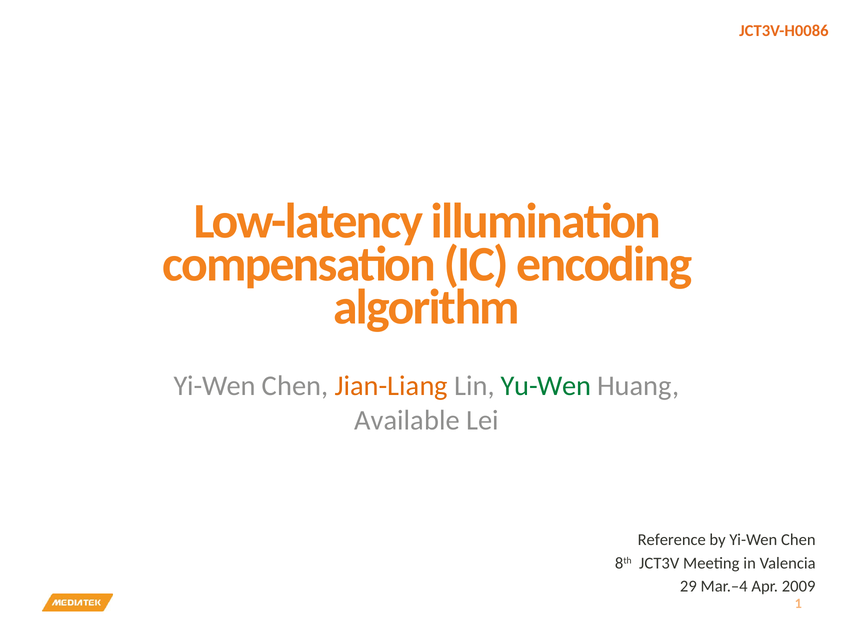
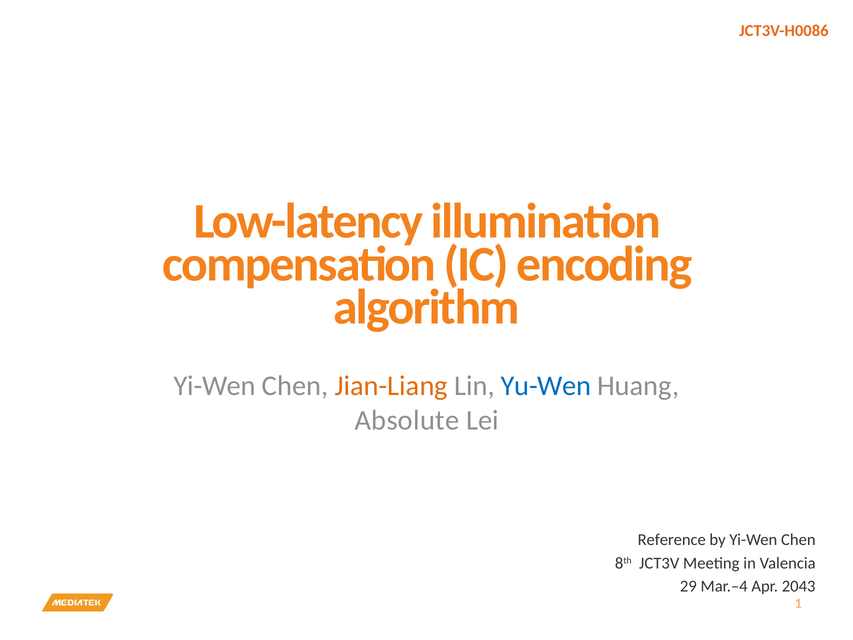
Yu-Wen colour: green -> blue (546, 386)
Available: Available -> Absolute (407, 420)
2009: 2009 -> 2043 (799, 586)
